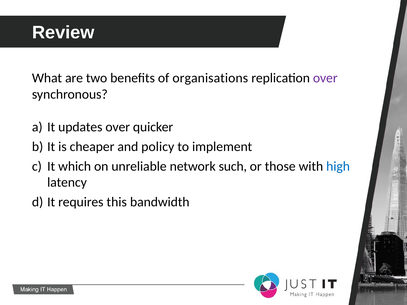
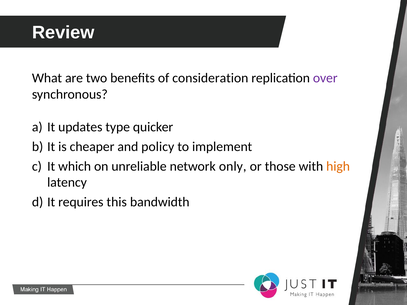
organisations: organisations -> consideration (210, 78)
updates over: over -> type (118, 127)
such: such -> only (233, 166)
high colour: blue -> orange (338, 166)
